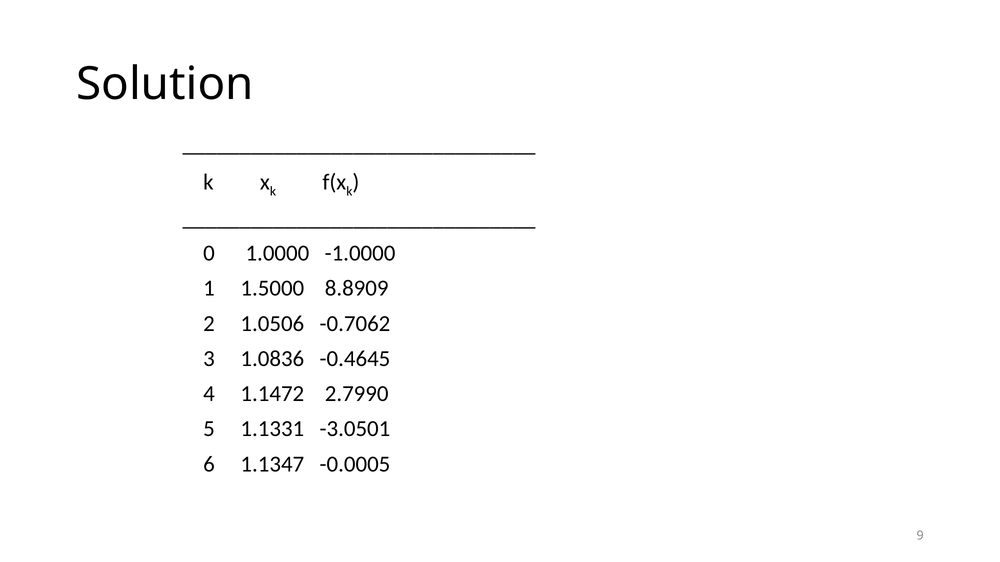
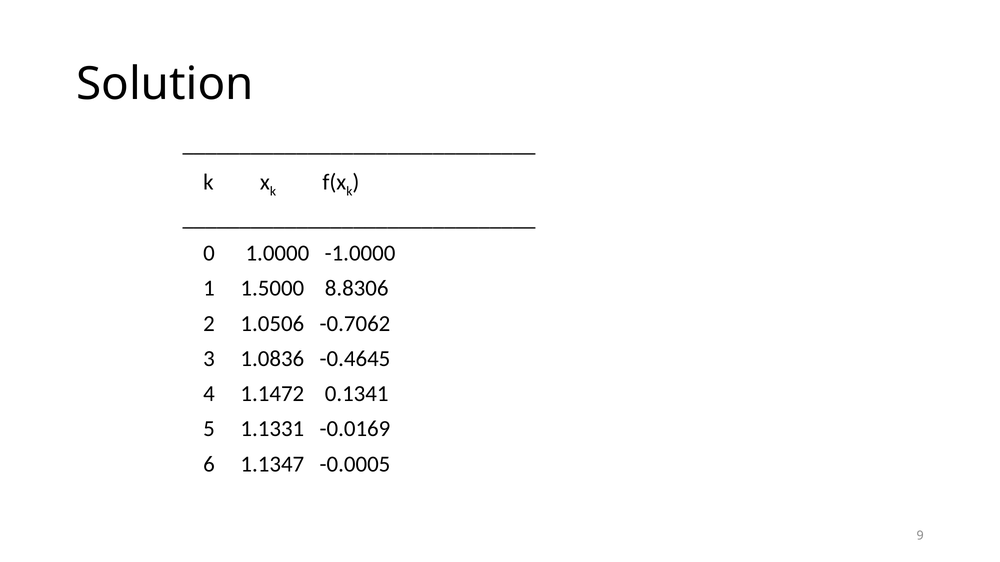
8.8909: 8.8909 -> 8.8306 (357, 289)
2.7990: 2.7990 -> 0.1341 (357, 394)
-3.0501: -3.0501 -> -0.0169 (355, 429)
